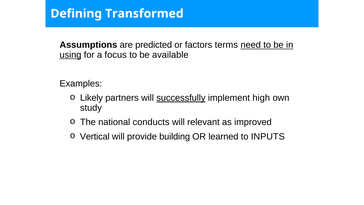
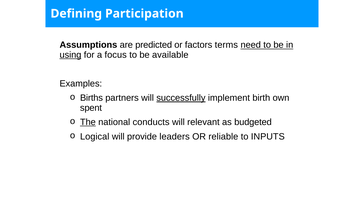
Transformed: Transformed -> Participation (144, 14)
Likely: Likely -> Births (91, 98)
high: high -> birth (261, 98)
study: study -> spent (91, 108)
The underline: none -> present (88, 122)
improved: improved -> budgeted (253, 122)
Vertical: Vertical -> Logical (95, 136)
building: building -> leaders (175, 136)
learned: learned -> reliable (223, 136)
